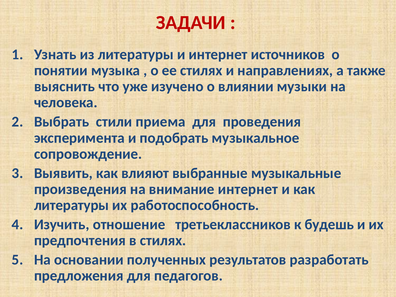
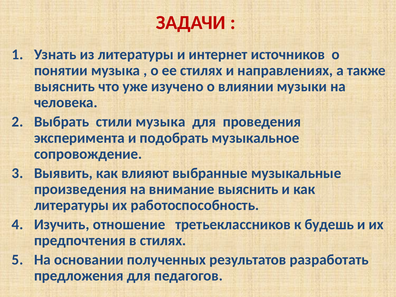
стили приема: приема -> музыка (160, 122)
внимание интернет: интернет -> выяснить (248, 189)
